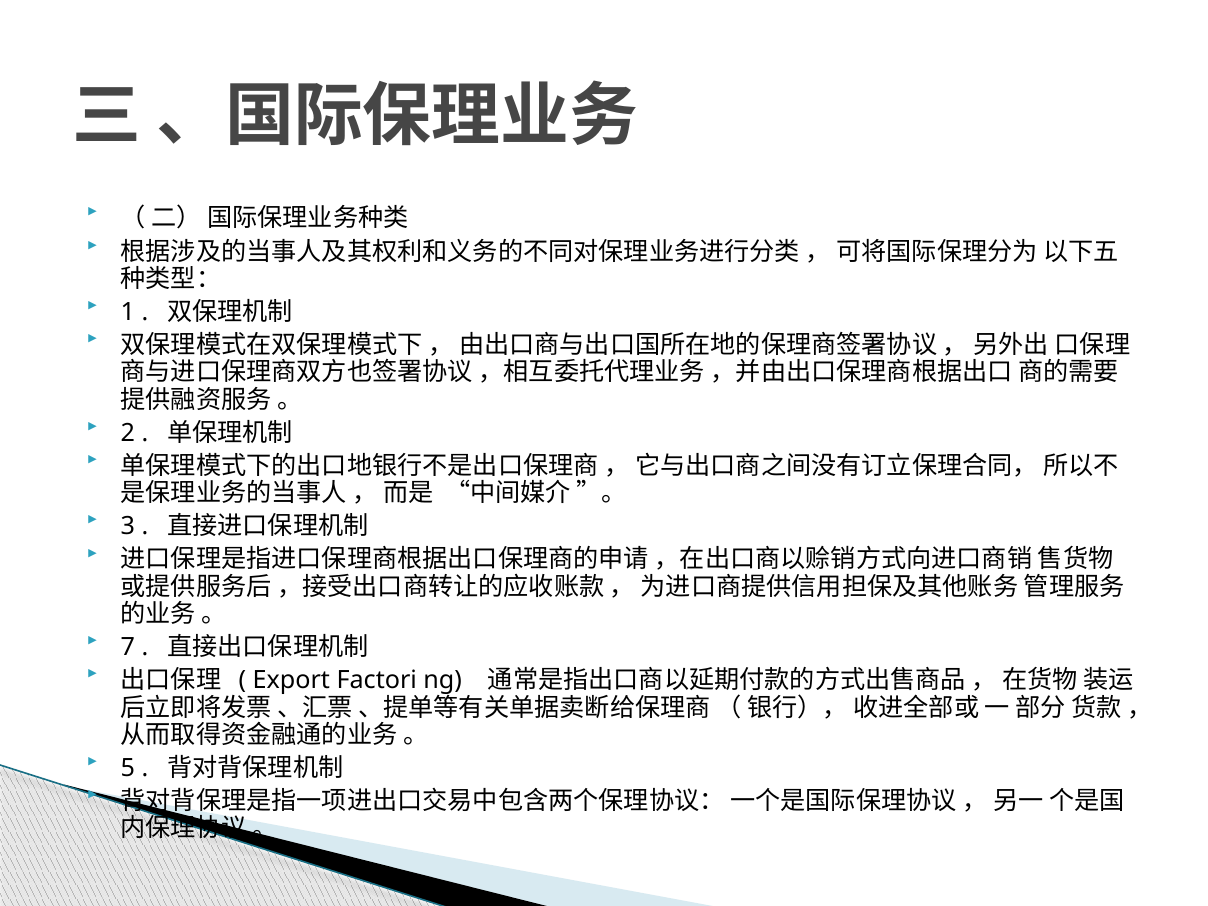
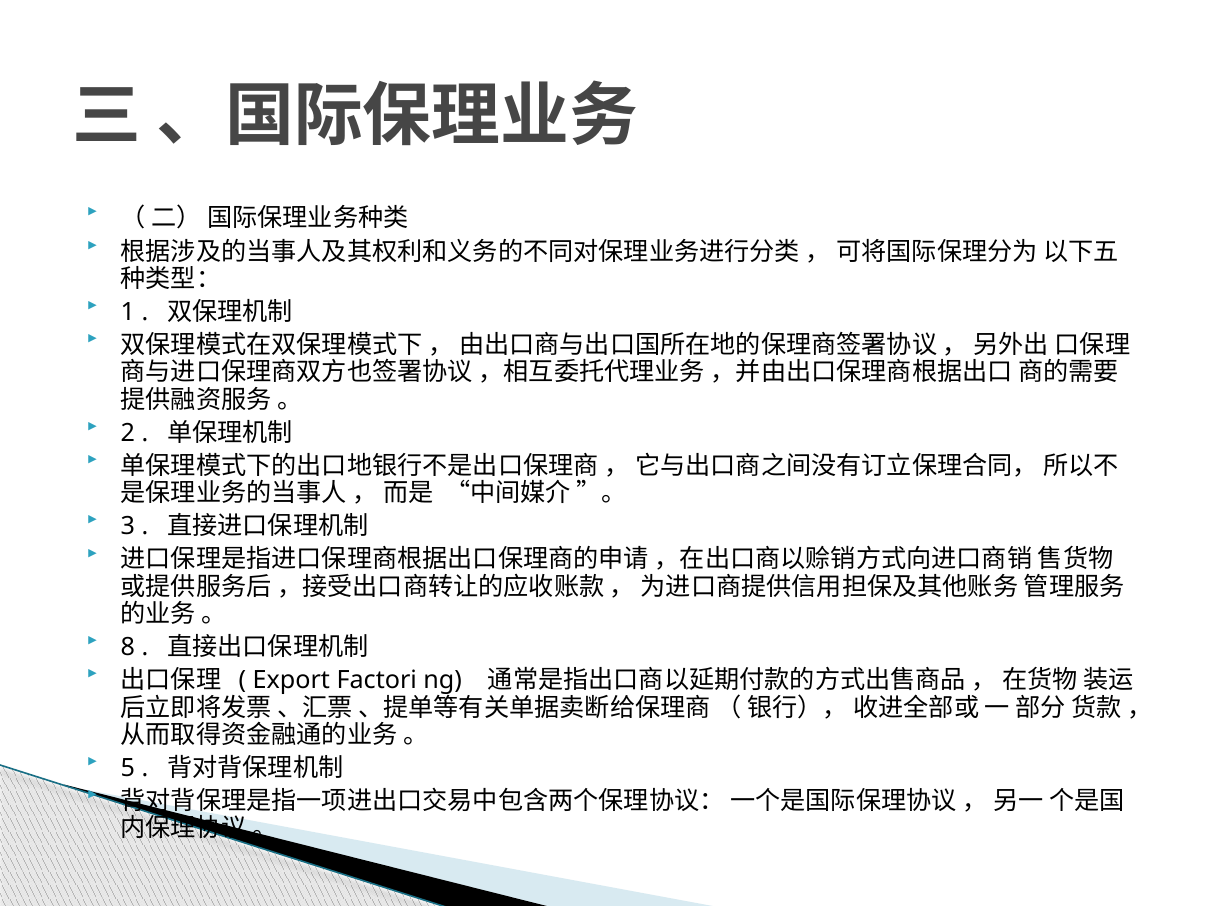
7: 7 -> 8 (128, 647)
